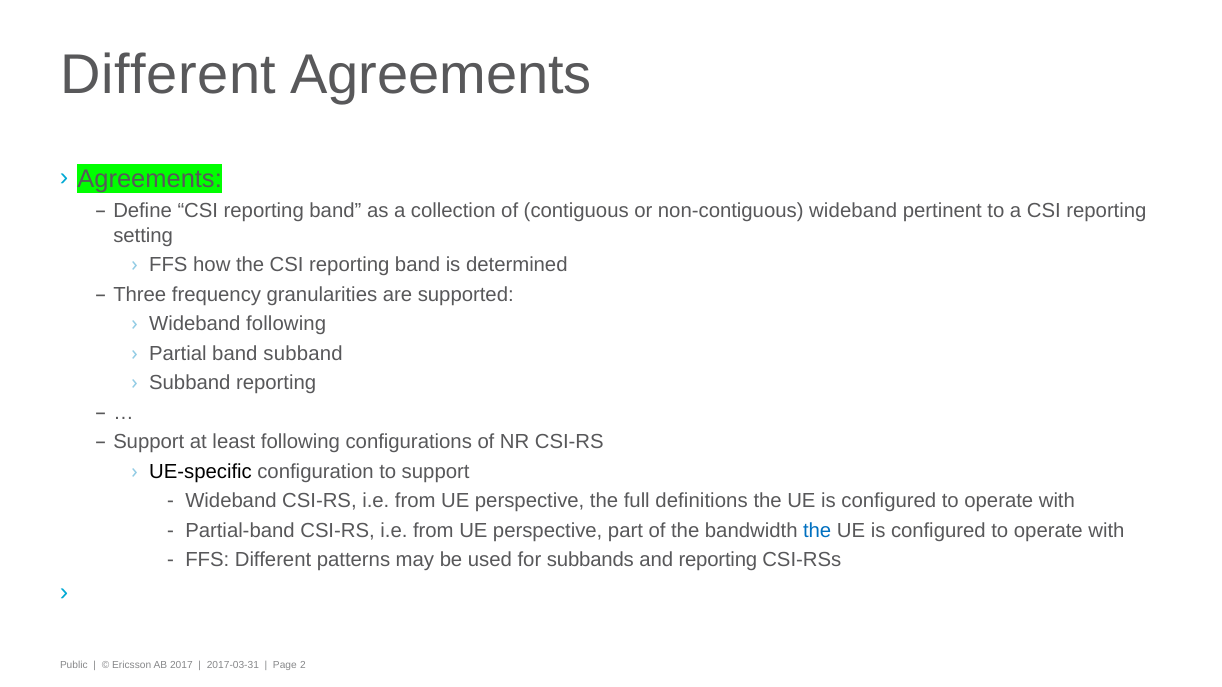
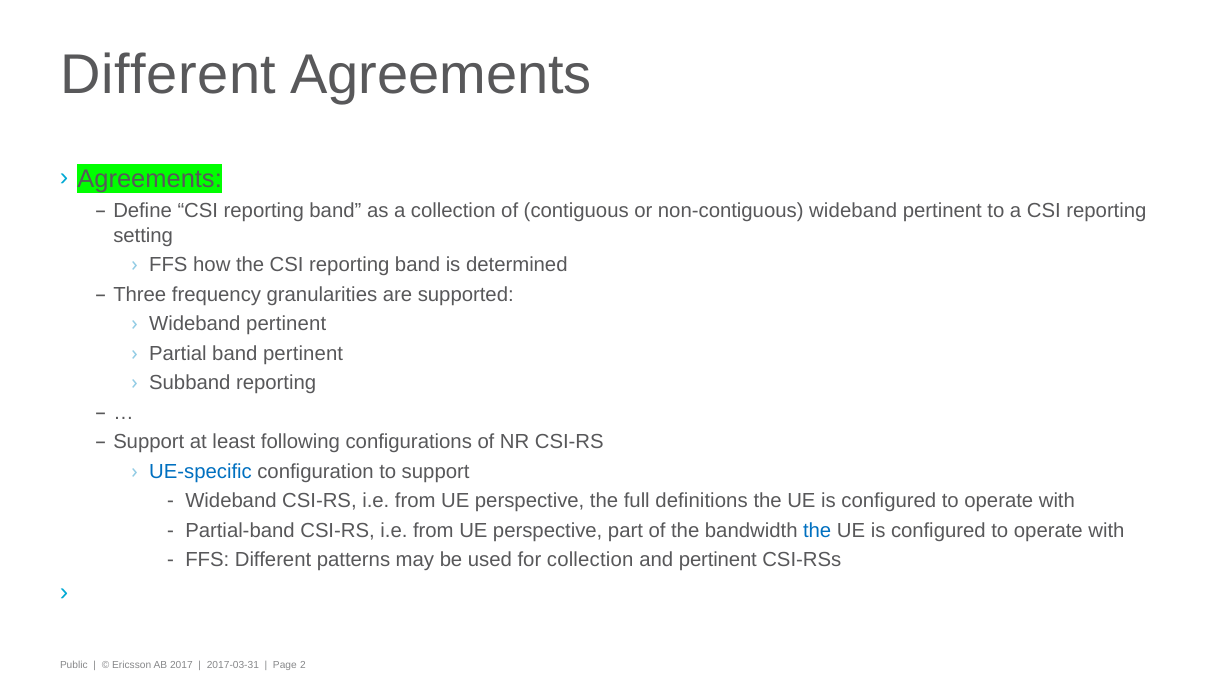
following: following -> pertinent (286, 324)
band subband: subband -> pertinent (303, 354)
UE-specific colour: black -> blue (201, 472)
for subbands: subbands -> collection (590, 560)
and reporting: reporting -> pertinent (718, 560)
